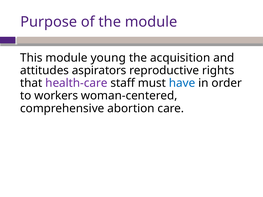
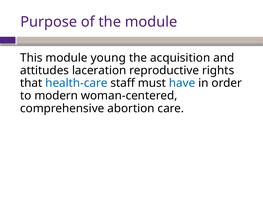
aspirators: aspirators -> laceration (99, 71)
health-care colour: purple -> blue (76, 83)
workers: workers -> modern (56, 96)
